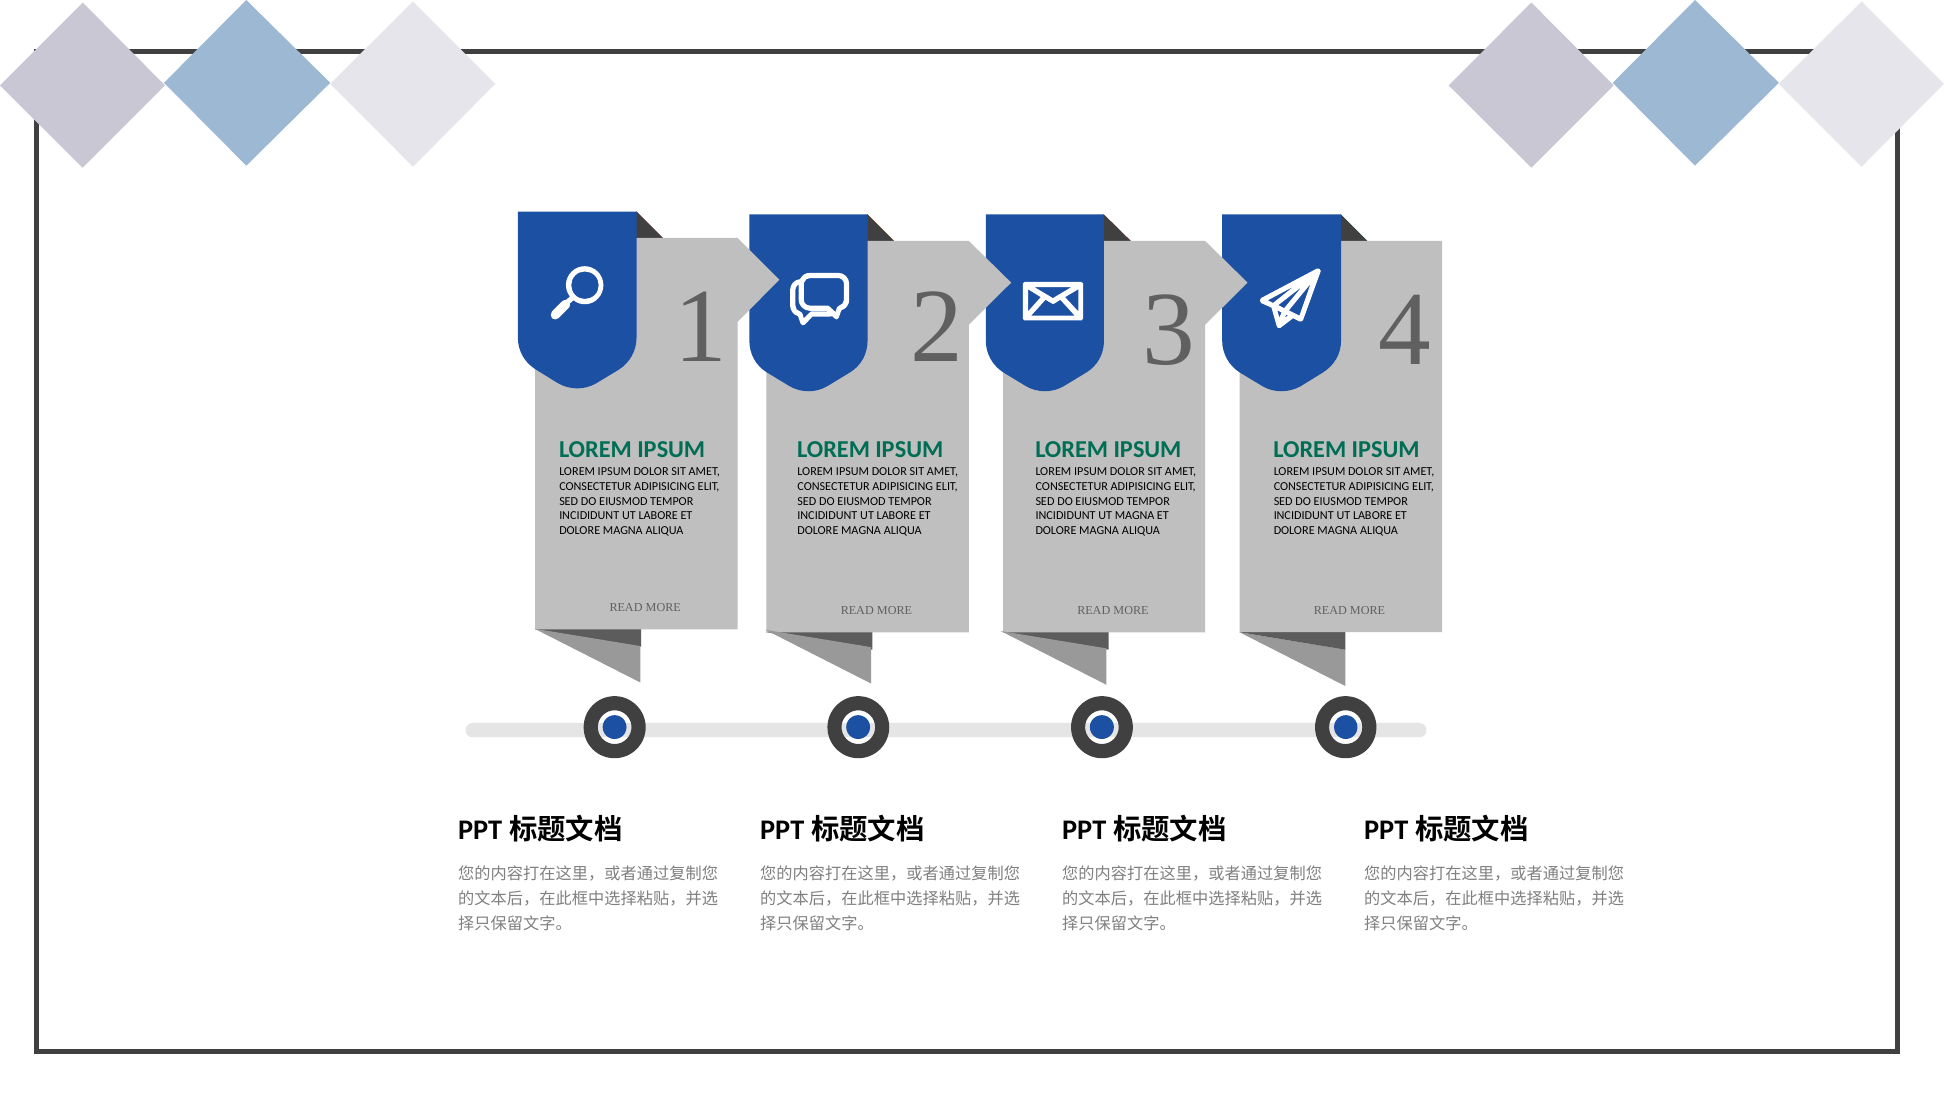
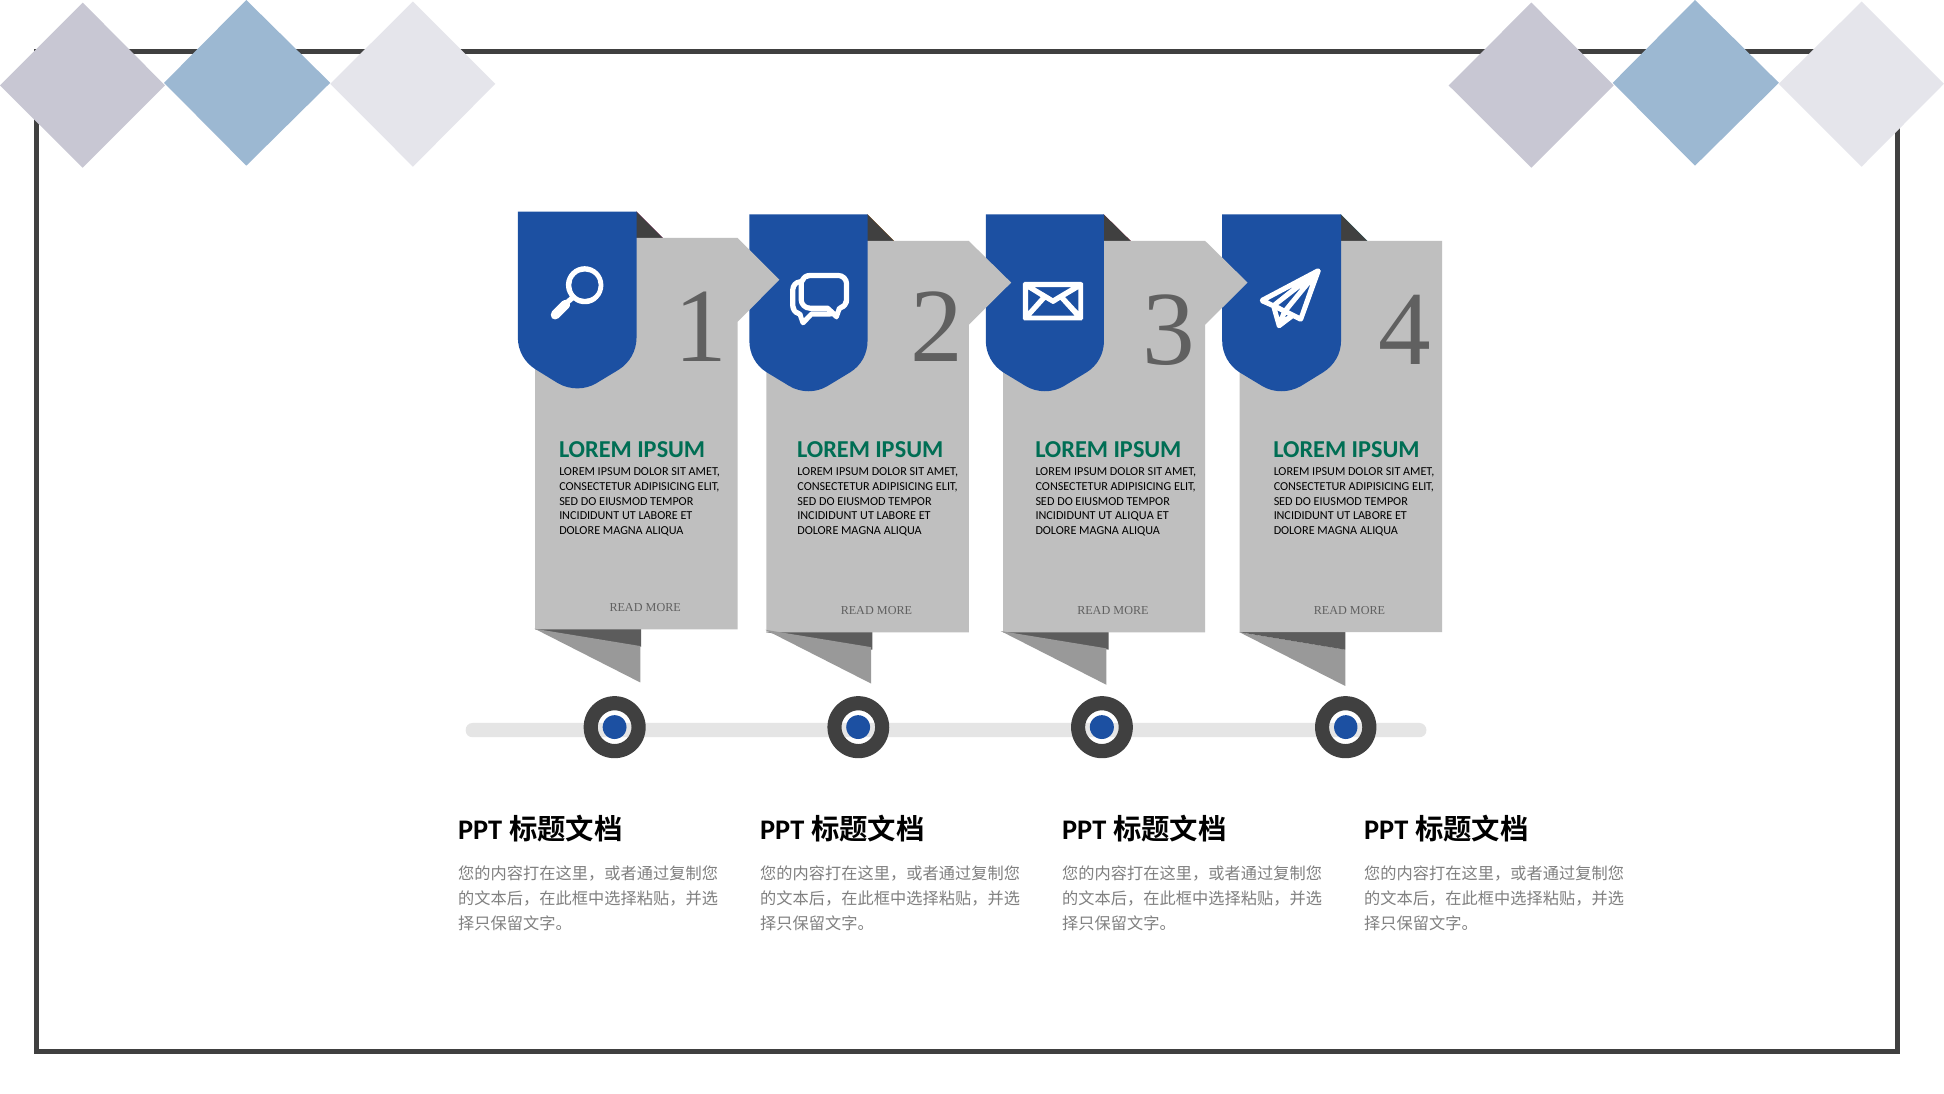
UT MAGNA: MAGNA -> ALIQUA (1134, 515)
